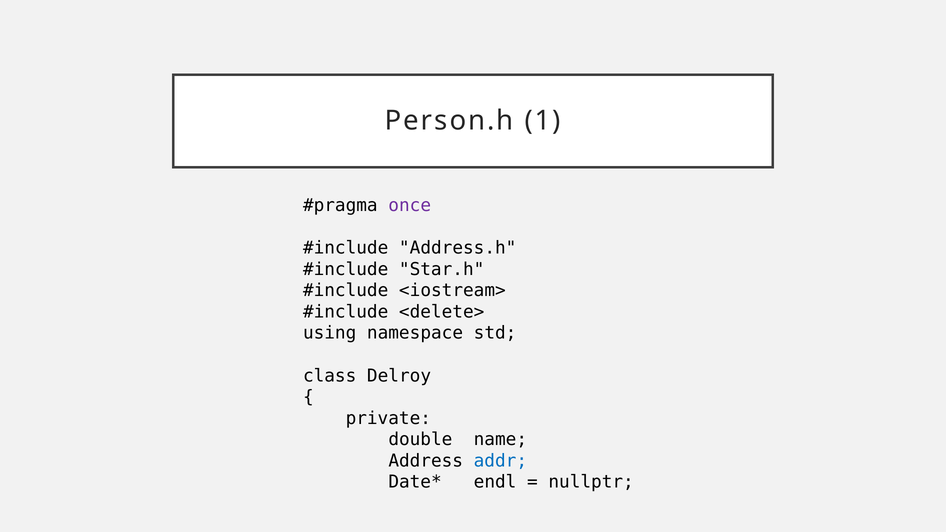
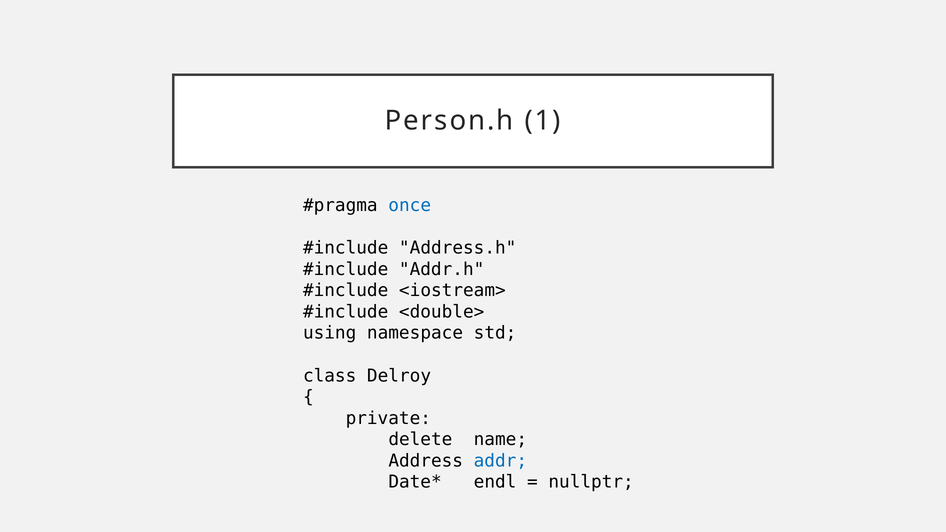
once colour: purple -> blue (410, 205)
Star.h: Star.h -> Addr.h (442, 269)
<delete>: <delete> -> <double> (442, 312)
double: double -> delete (420, 440)
